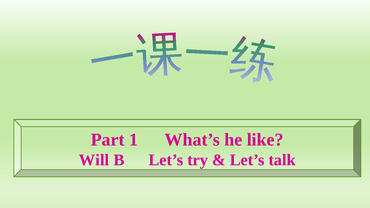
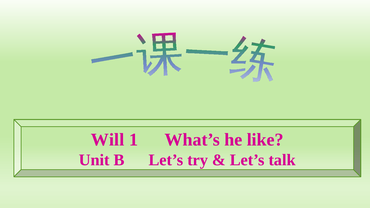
Part: Part -> Will (108, 140)
Will: Will -> Unit (94, 160)
